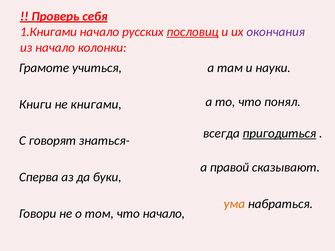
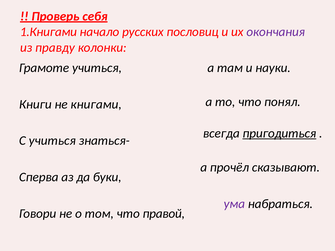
пословиц underline: present -> none (193, 32)
из начало: начало -> правду (55, 48)
С говорят: говорят -> учиться (52, 141)
правой: правой -> прочёл (229, 167)
ума colour: orange -> purple (234, 204)
что начало: начало -> правой (164, 214)
